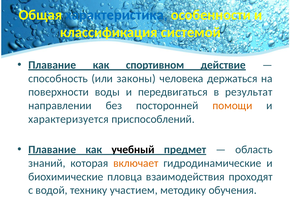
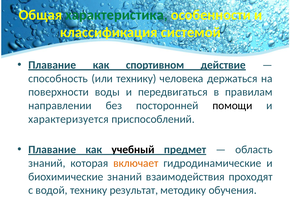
характеристика colour: blue -> green (116, 15)
или законы: законы -> технику (136, 78)
результат: результат -> правилам (249, 92)
помощи colour: orange -> black (232, 105)
биохимические пловца: пловца -> знаний (125, 176)
участием: участием -> результат (134, 190)
